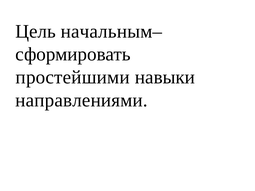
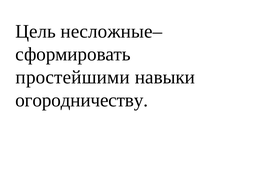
начальным–: начальным– -> несложные– (111, 31)
направлениями: направлениями -> огородничеству (82, 100)
